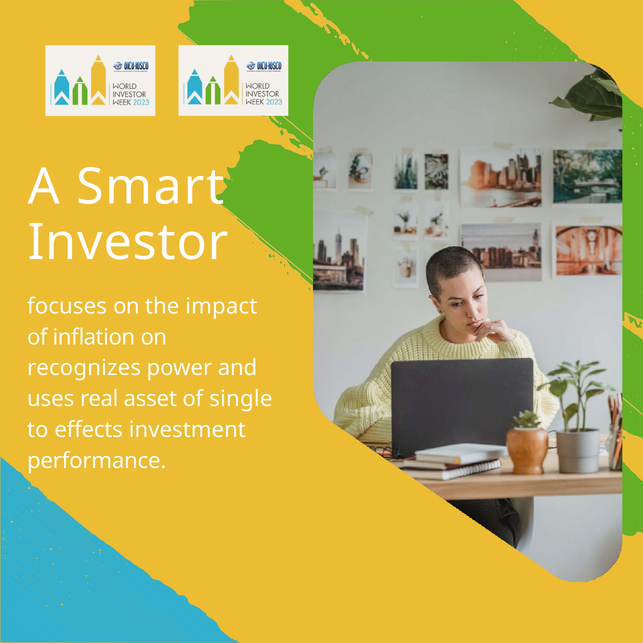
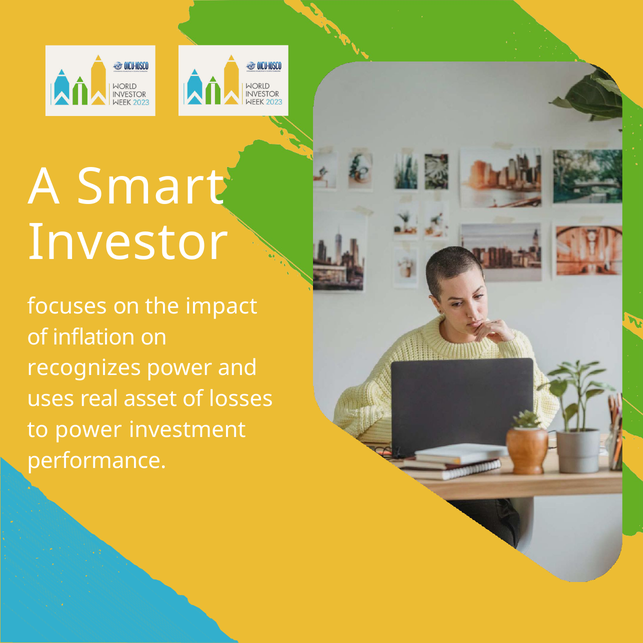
single: single -> losses (241, 399)
to effects: effects -> power (88, 430)
